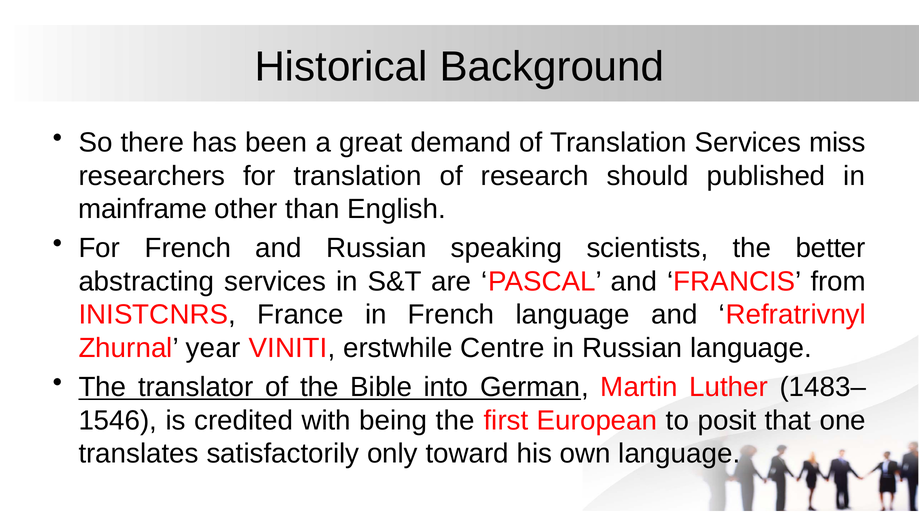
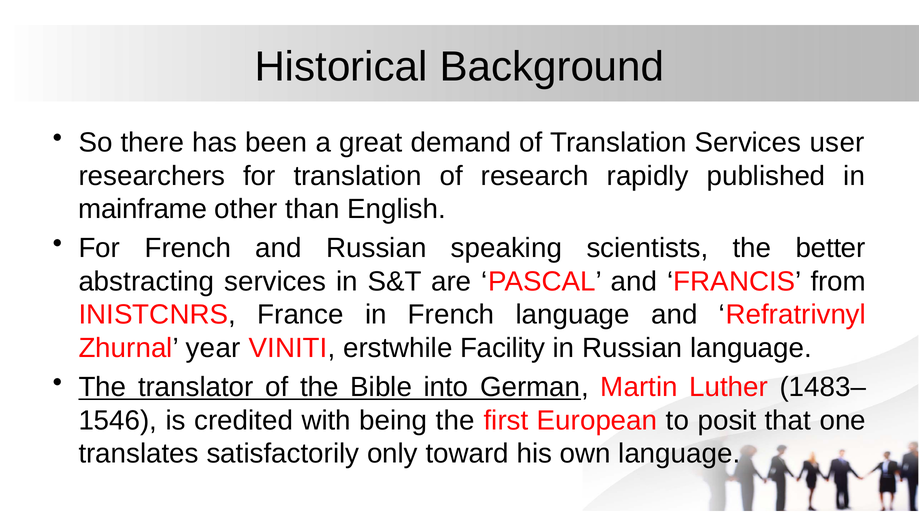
miss: miss -> user (837, 143)
should: should -> rapidly (648, 176)
Centre: Centre -> Facility (503, 348)
